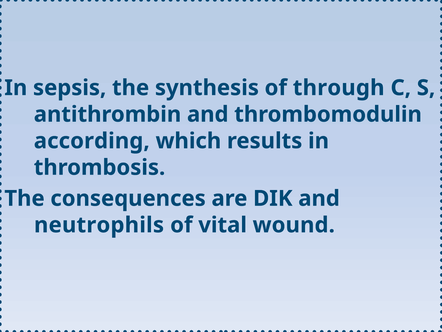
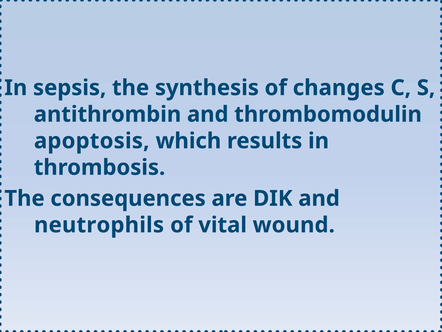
through: through -> changes (339, 88)
according: according -> apoptosis (92, 141)
